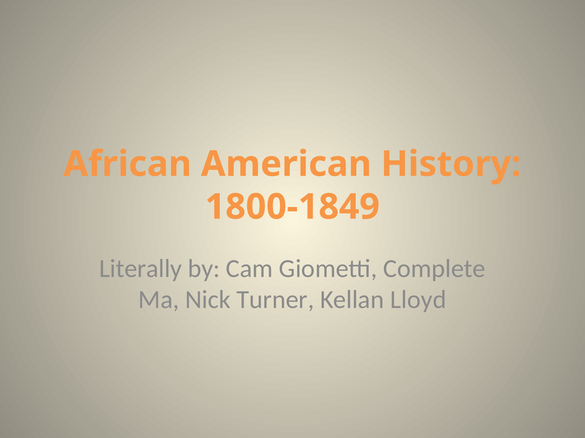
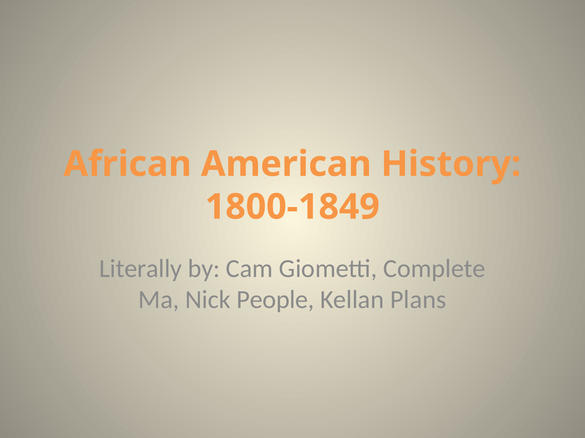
Turner: Turner -> People (275, 300)
Lloyd: Lloyd -> Plans (418, 300)
